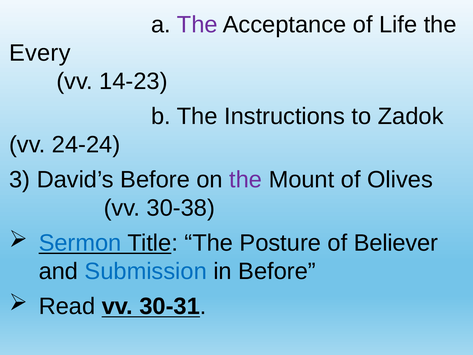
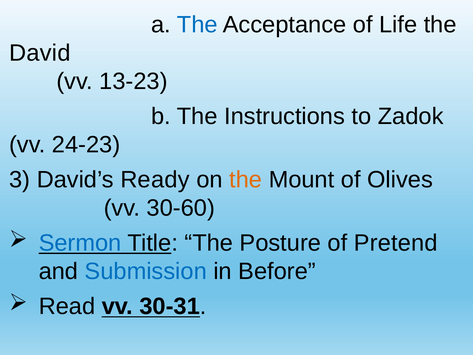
The colour: purple -> blue (197, 25)
Every: Every -> David (40, 53)
14-23: 14-23 -> 13-23 (133, 81)
24-24: 24-24 -> 24-23 (86, 145)
David’s Before: Before -> Ready (155, 180)
the colour: purple -> orange (246, 180)
30-38: 30-38 -> 30-60 (181, 208)
Believer: Believer -> Pretend (396, 243)
